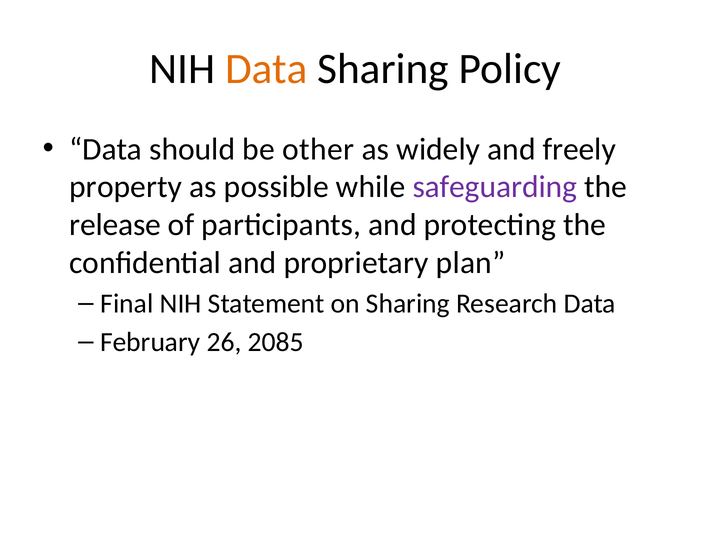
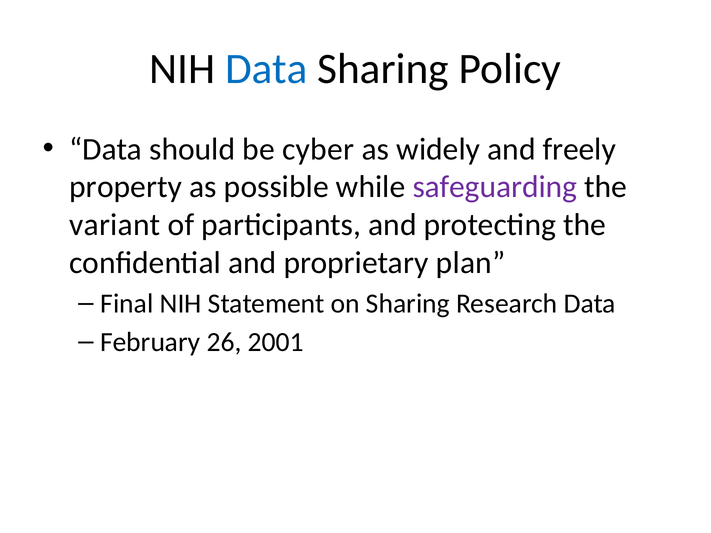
Data colour: orange -> blue (266, 69)
other: other -> cyber (318, 149)
release: release -> variant (115, 225)
2085: 2085 -> 2001 (276, 343)
